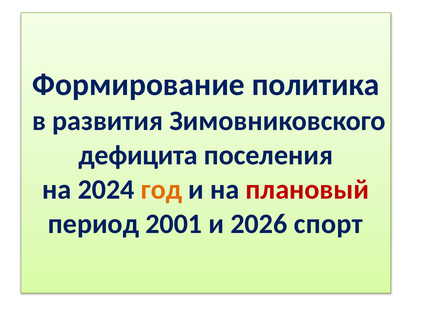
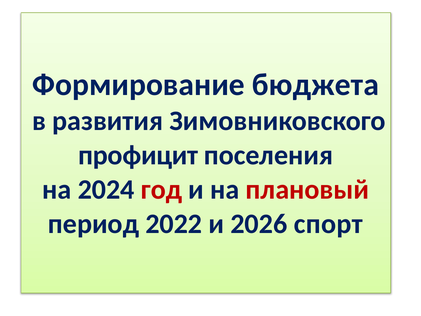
политика: политика -> бюджета (315, 85)
дефицита: дефицита -> профицит (138, 155)
год colour: orange -> red (161, 189)
2001: 2001 -> 2022 (174, 224)
